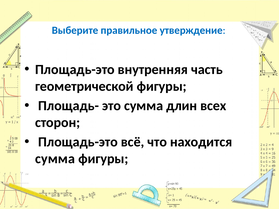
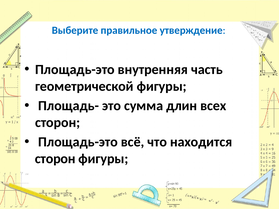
сумма: сумма -> сторон (55, 159)
